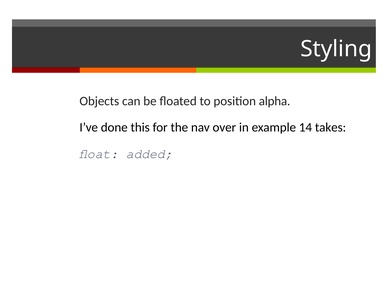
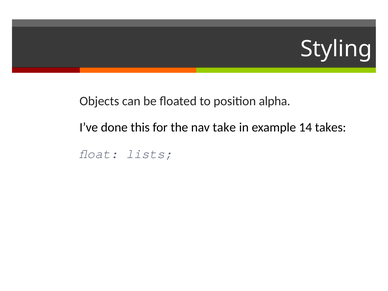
over: over -> take (224, 127)
added: added -> lists (149, 154)
